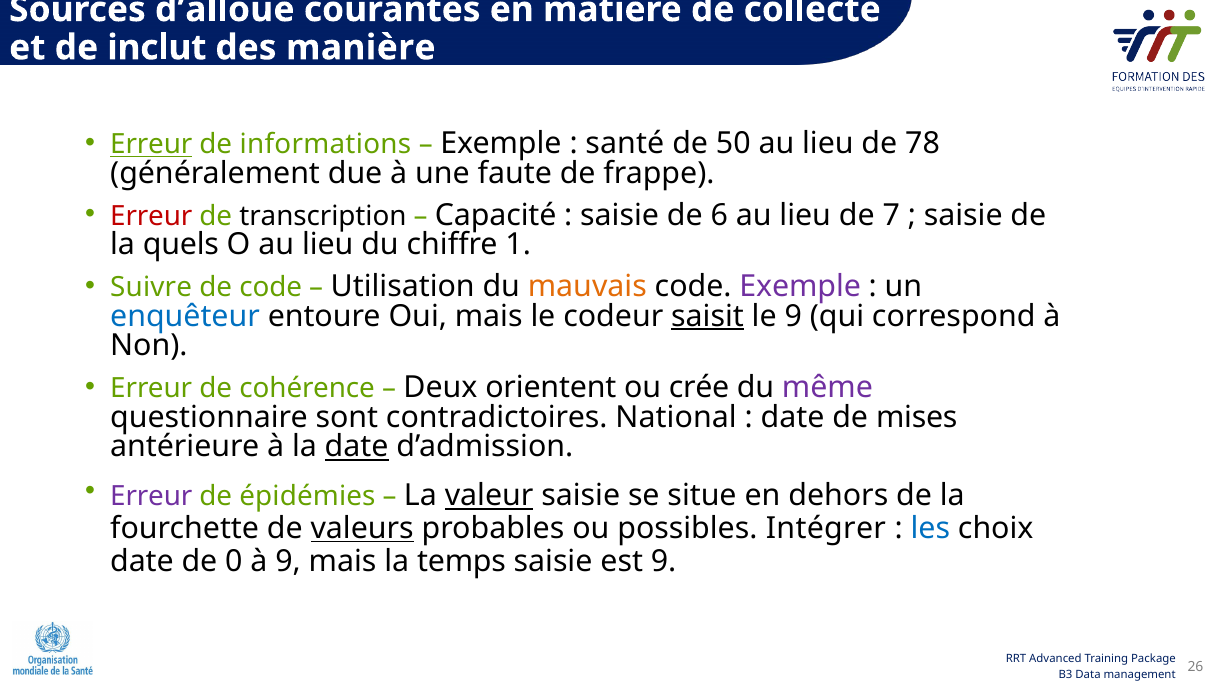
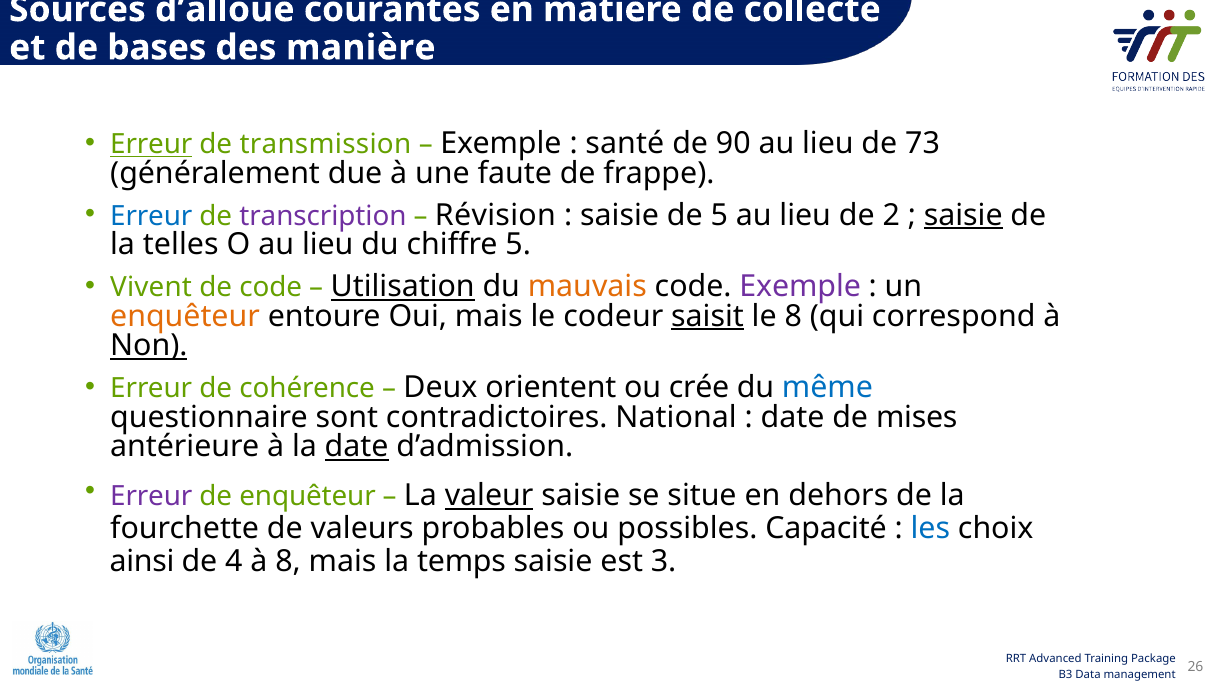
inclut: inclut -> bases (157, 48)
informations: informations -> transmission (325, 145)
50: 50 -> 90 (733, 144)
78: 78 -> 73 (923, 144)
Erreur colour: red -> blue (151, 216)
transcription colour: black -> purple (323, 216)
Capacité: Capacité -> Révision (495, 215)
de 6: 6 -> 5 (719, 215)
7: 7 -> 2 (891, 215)
saisie underline: none -> present (963, 215)
quels: quels -> telles (181, 245)
chiffre 1: 1 -> 5 (518, 245)
Suivre: Suivre -> Vivent (151, 288)
Utilisation underline: none -> present (403, 287)
enquêteur colour: blue -> orange (185, 316)
le 9: 9 -> 8 (793, 316)
Non underline: none -> present (149, 346)
même colour: purple -> blue (827, 388)
de épidémies: épidémies -> enquêteur (308, 496)
valeurs underline: present -> none (362, 528)
Intégrer: Intégrer -> Capacité (826, 528)
date: date -> ainsi (142, 561)
0: 0 -> 4 (234, 561)
à 9: 9 -> 8 (288, 561)
est 9: 9 -> 3 (664, 561)
